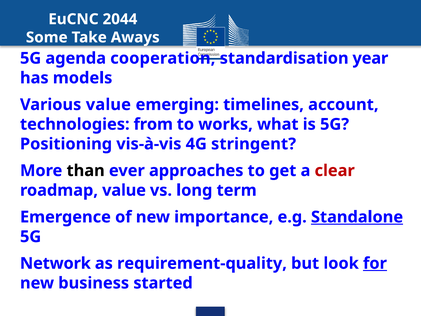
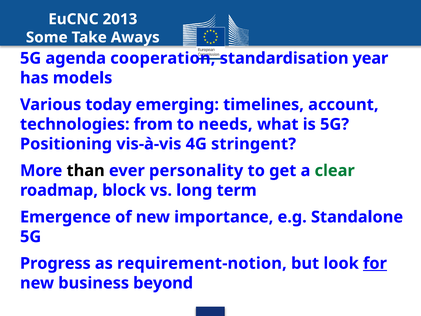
2044: 2044 -> 2013 (120, 19)
Various value: value -> today (109, 105)
works: works -> needs (225, 124)
approaches: approaches -> personality (196, 171)
clear colour: red -> green (335, 171)
roadmap value: value -> block (124, 190)
Standalone underline: present -> none (357, 217)
Network: Network -> Progress (55, 263)
requirement-quality: requirement-quality -> requirement-notion (202, 263)
started: started -> beyond (163, 283)
